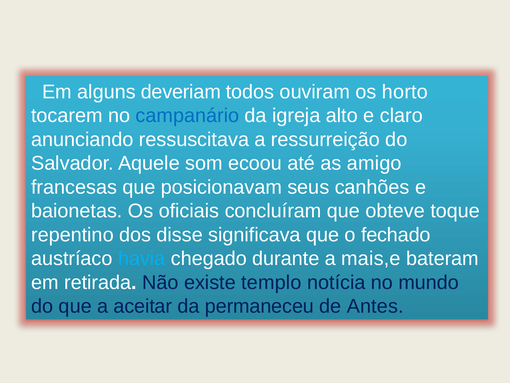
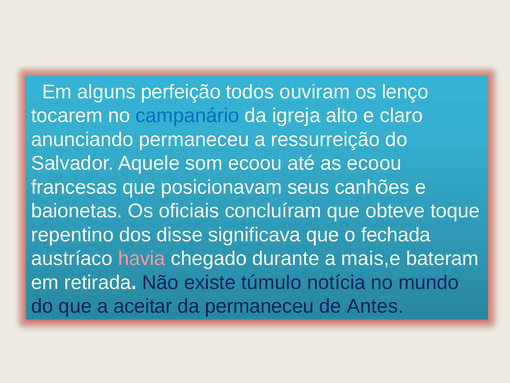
deveriam: deveriam -> perfeição (181, 92)
horto: horto -> lenço (405, 92)
anunciando ressuscitava: ressuscitava -> permaneceu (194, 139)
as amigo: amigo -> ecoou (374, 163)
fechado: fechado -> fechada (396, 235)
havia colour: light blue -> pink (142, 258)
templo: templo -> túmulo (271, 282)
